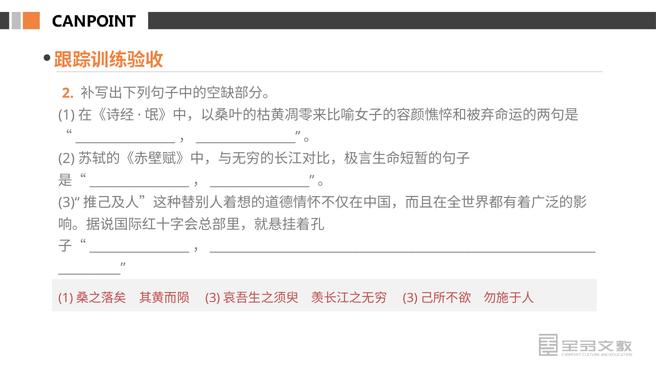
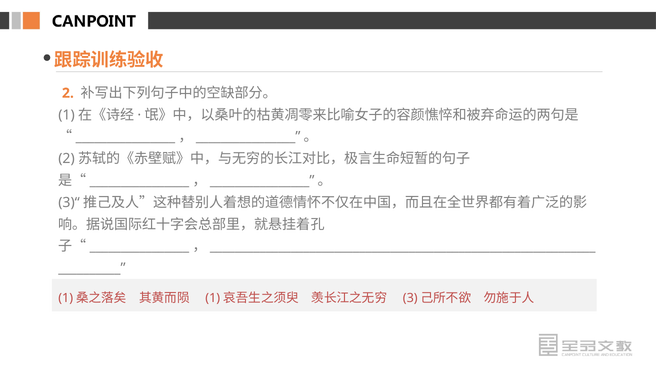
3: 3 -> 1 (213, 298)
